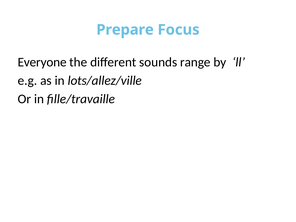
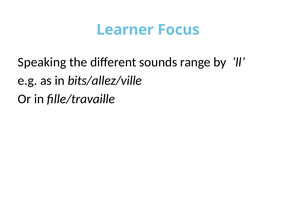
Prepare: Prepare -> Learner (125, 30)
Everyone: Everyone -> Speaking (42, 62)
lots/allez/ville: lots/allez/ville -> bits/allez/ville (105, 81)
